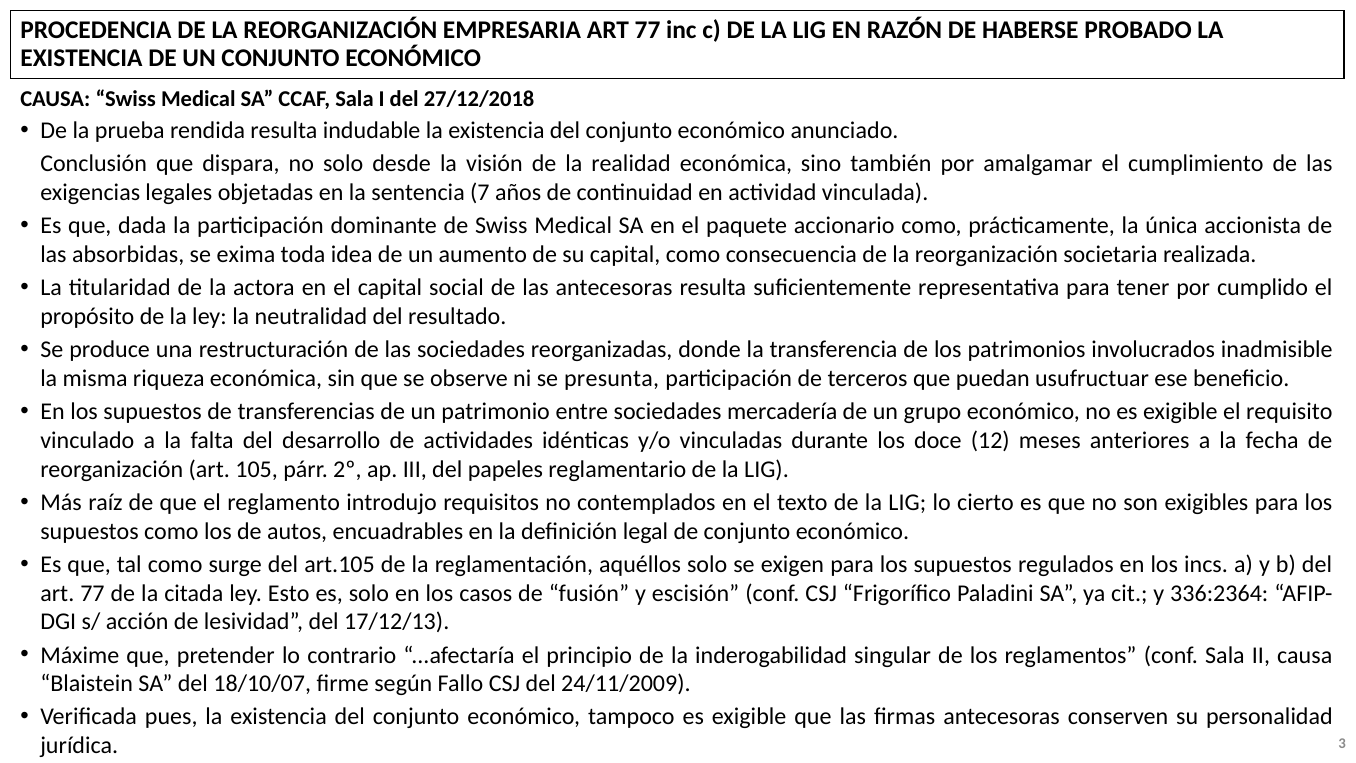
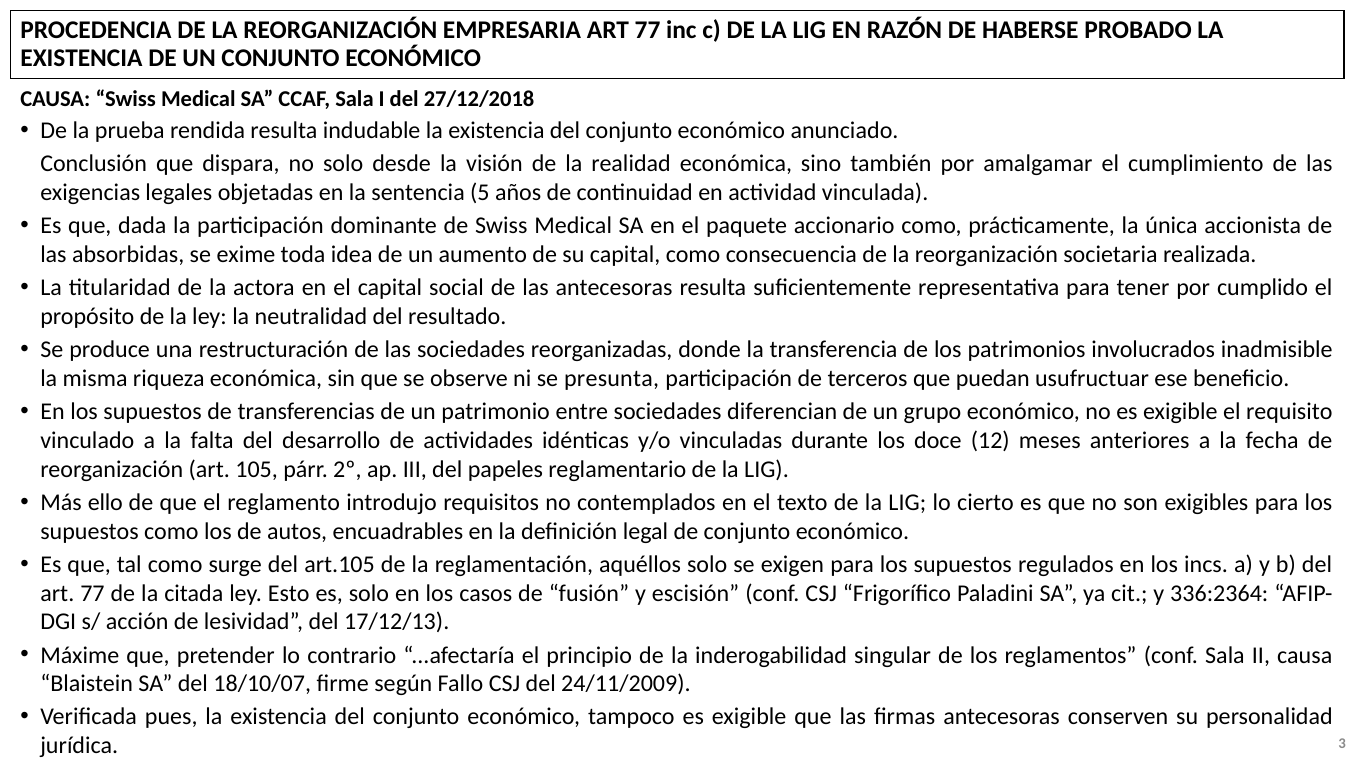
7: 7 -> 5 (480, 193)
exima: exima -> exime (246, 255)
mercadería: mercadería -> diferencian (782, 412)
raíz: raíz -> ello (105, 502)
